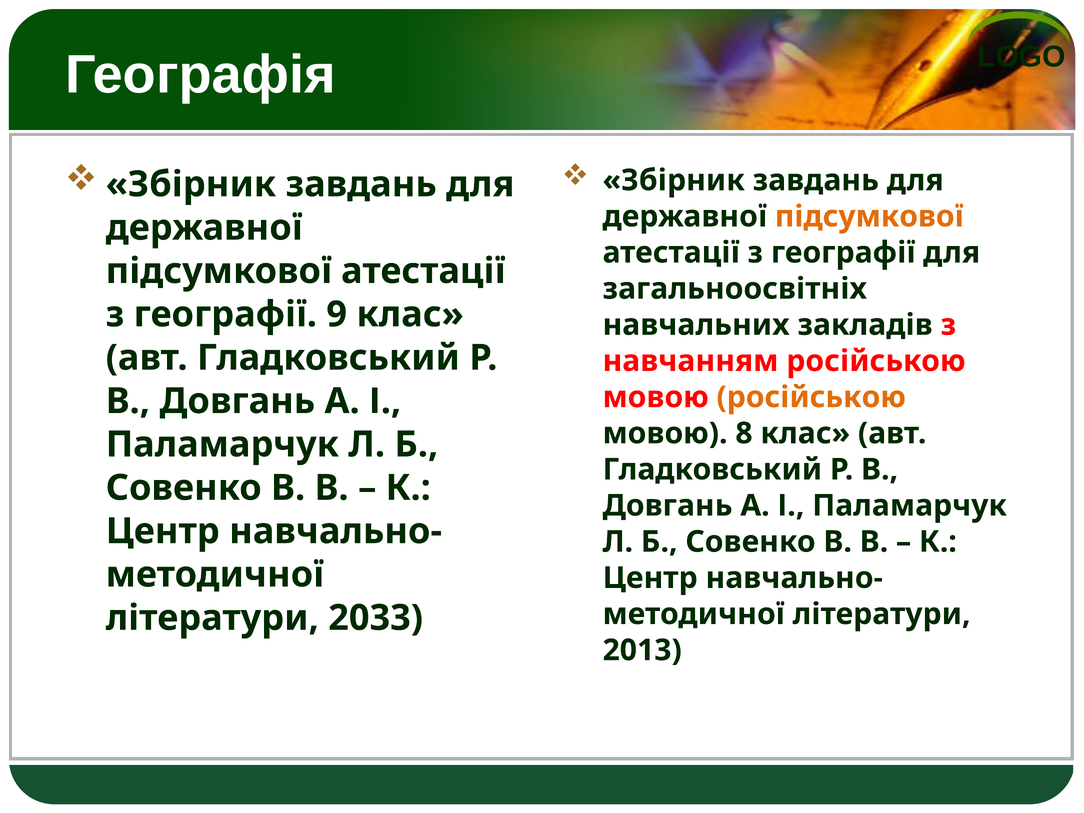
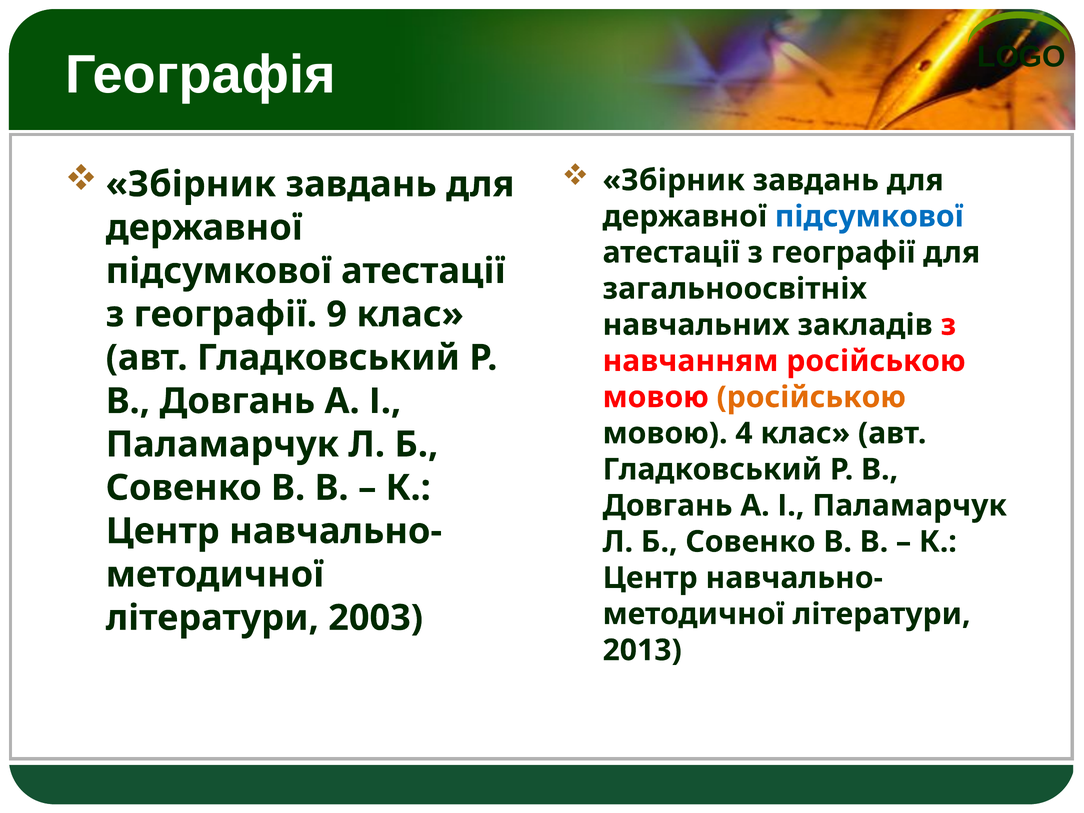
підсумкової colour: orange -> blue (869, 216)
8: 8 -> 4 (744, 433)
2033: 2033 -> 2003 (376, 618)
